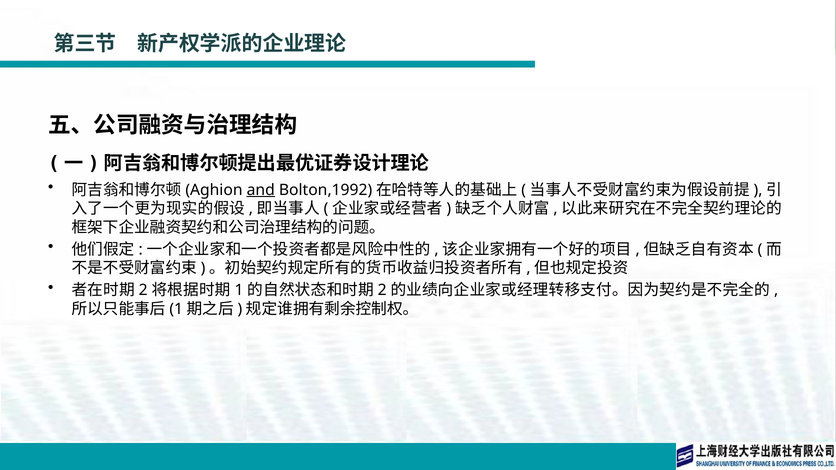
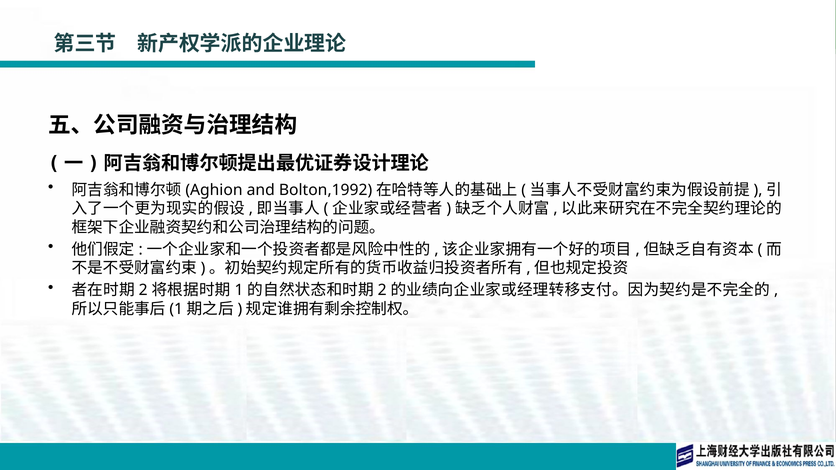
and underline: present -> none (261, 190)
